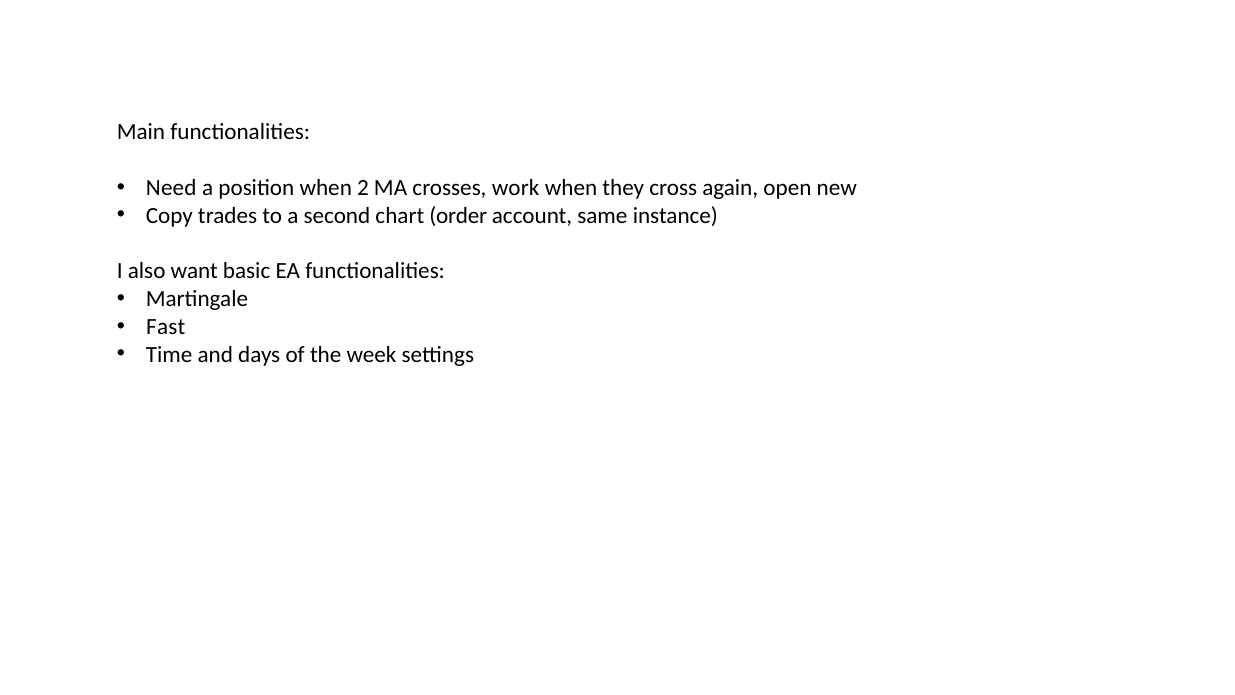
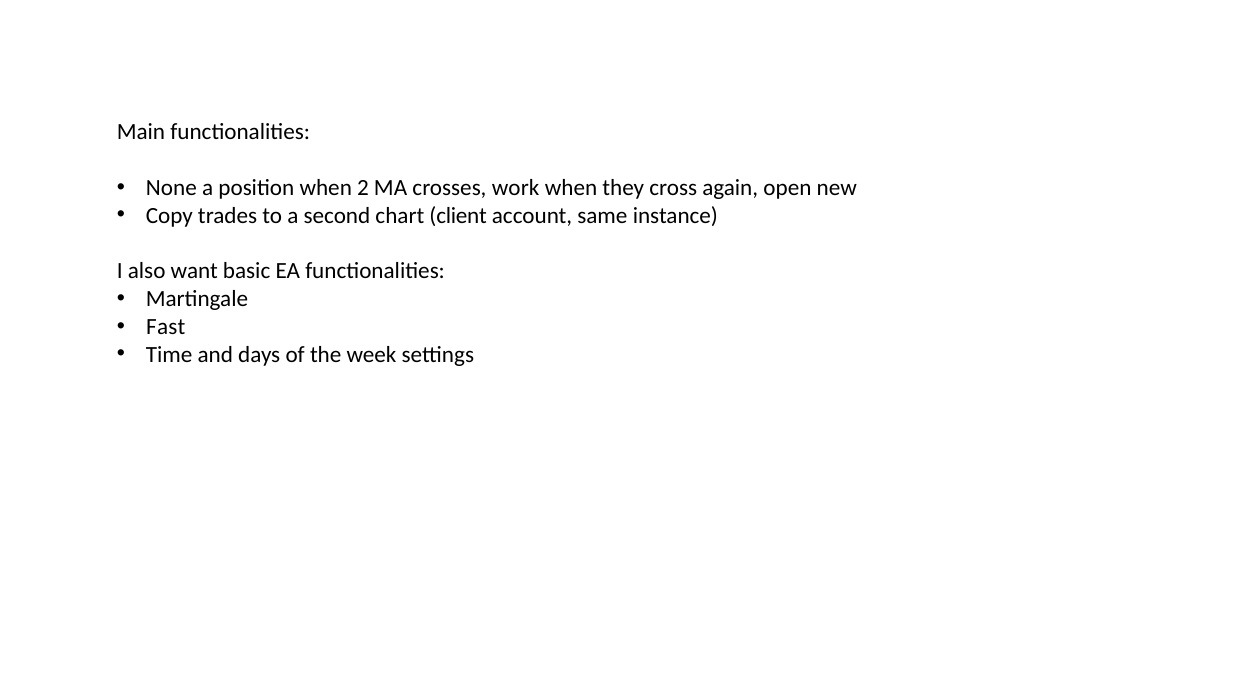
Need: Need -> None (171, 188)
order: order -> client (458, 215)
